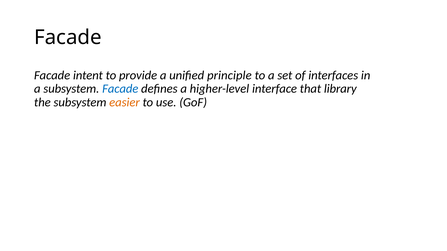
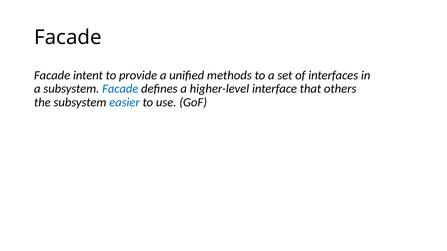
principle: principle -> methods (229, 75)
library: library -> others (340, 89)
easier colour: orange -> blue (124, 103)
